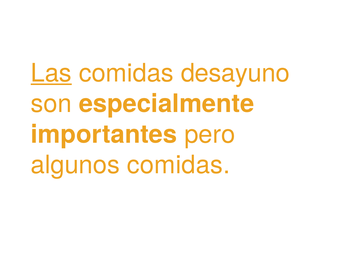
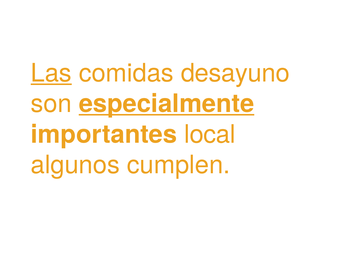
especialmente underline: none -> present (167, 104)
pero: pero -> local (210, 134)
algunos comidas: comidas -> cumplen (179, 165)
